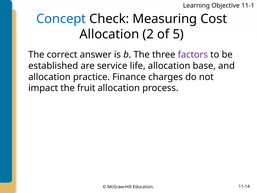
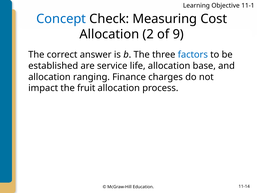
5: 5 -> 9 (178, 34)
factors colour: purple -> blue (193, 55)
practice: practice -> ranging (91, 77)
